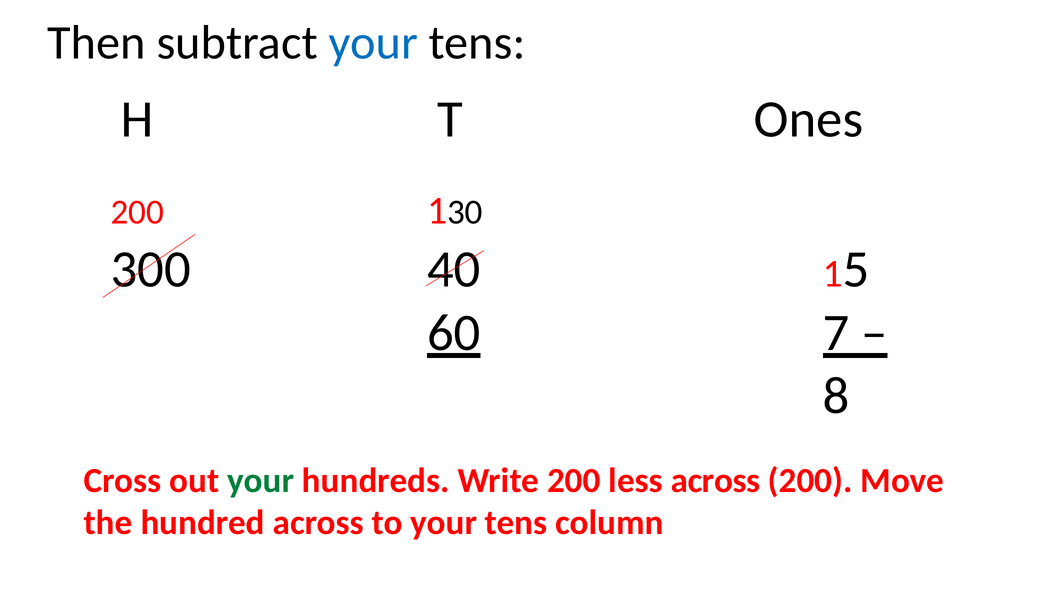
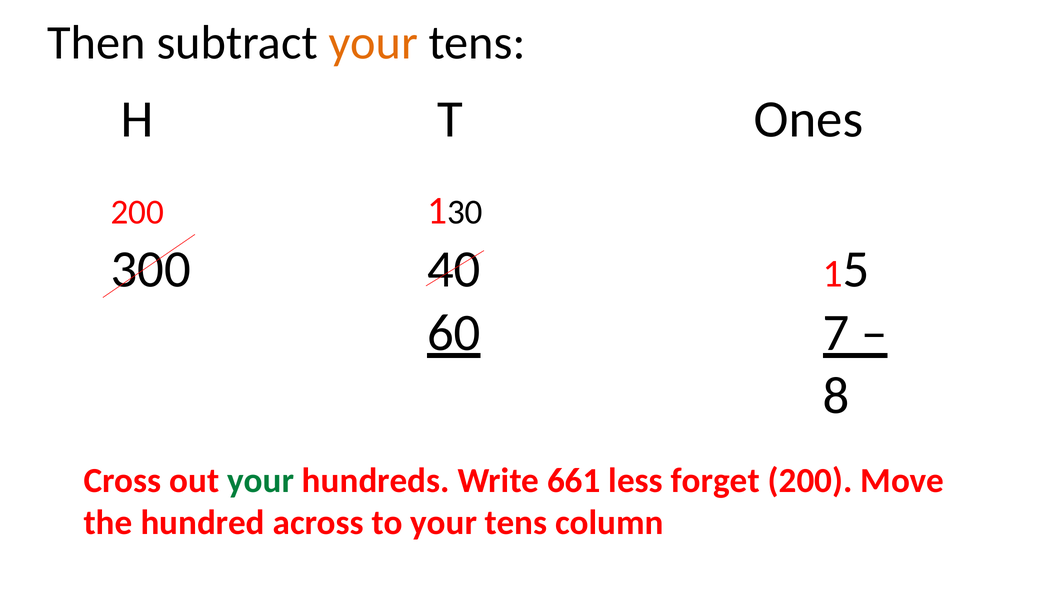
your colour: blue -> orange (373, 43)
Write 200: 200 -> 661 (574, 481)
less across: across -> forget (715, 481)
